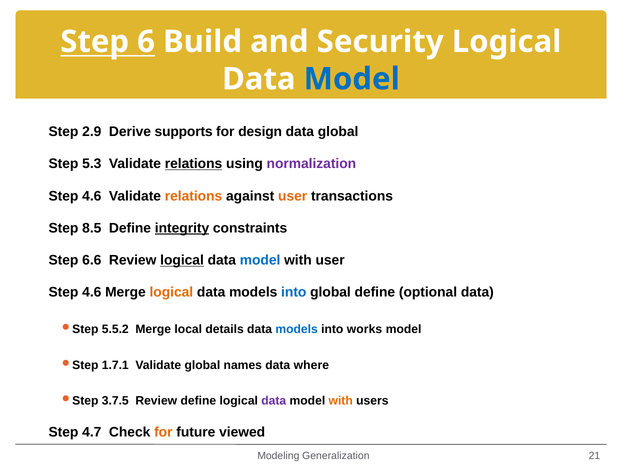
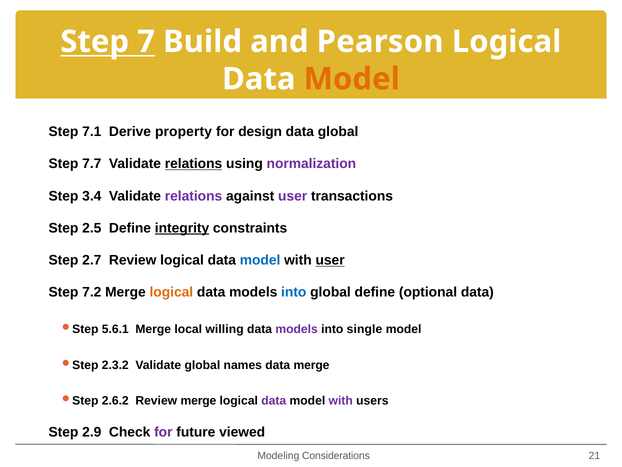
6: 6 -> 7 (146, 42)
Security: Security -> Pearson (380, 42)
Model colour: blue -> orange (352, 79)
2.9: 2.9 -> 7.1 (92, 131)
supports: supports -> property (183, 131)
5.3: 5.3 -> 7.7 (92, 164)
4.6: 4.6 -> 3.4 (92, 196)
relations colour: orange -> purple (194, 196)
user colour: orange -> purple (293, 196)
8.5: 8.5 -> 2.5 (92, 228)
6.6: 6.6 -> 2.7 (92, 260)
logical underline: present -> none (182, 260)
user underline: none -> present (330, 260)
4.6: 4.6 -> 7.2 (92, 292)
5.5.2: 5.5.2 -> 5.6.1 (115, 329)
details: details -> willing (225, 329)
models colour: blue -> purple (297, 329)
works: works -> single (364, 329)
1.7.1: 1.7.1 -> 2.3.2 (115, 365)
data where: where -> merge (312, 365)
3.7.5: 3.7.5 -> 2.6.2 (115, 400)
Review define: define -> merge (198, 400)
with colour: orange -> purple (341, 400)
4.7: 4.7 -> 2.9 (92, 432)
for colour: orange -> purple (163, 432)
Generalization: Generalization -> Considerations (336, 455)
